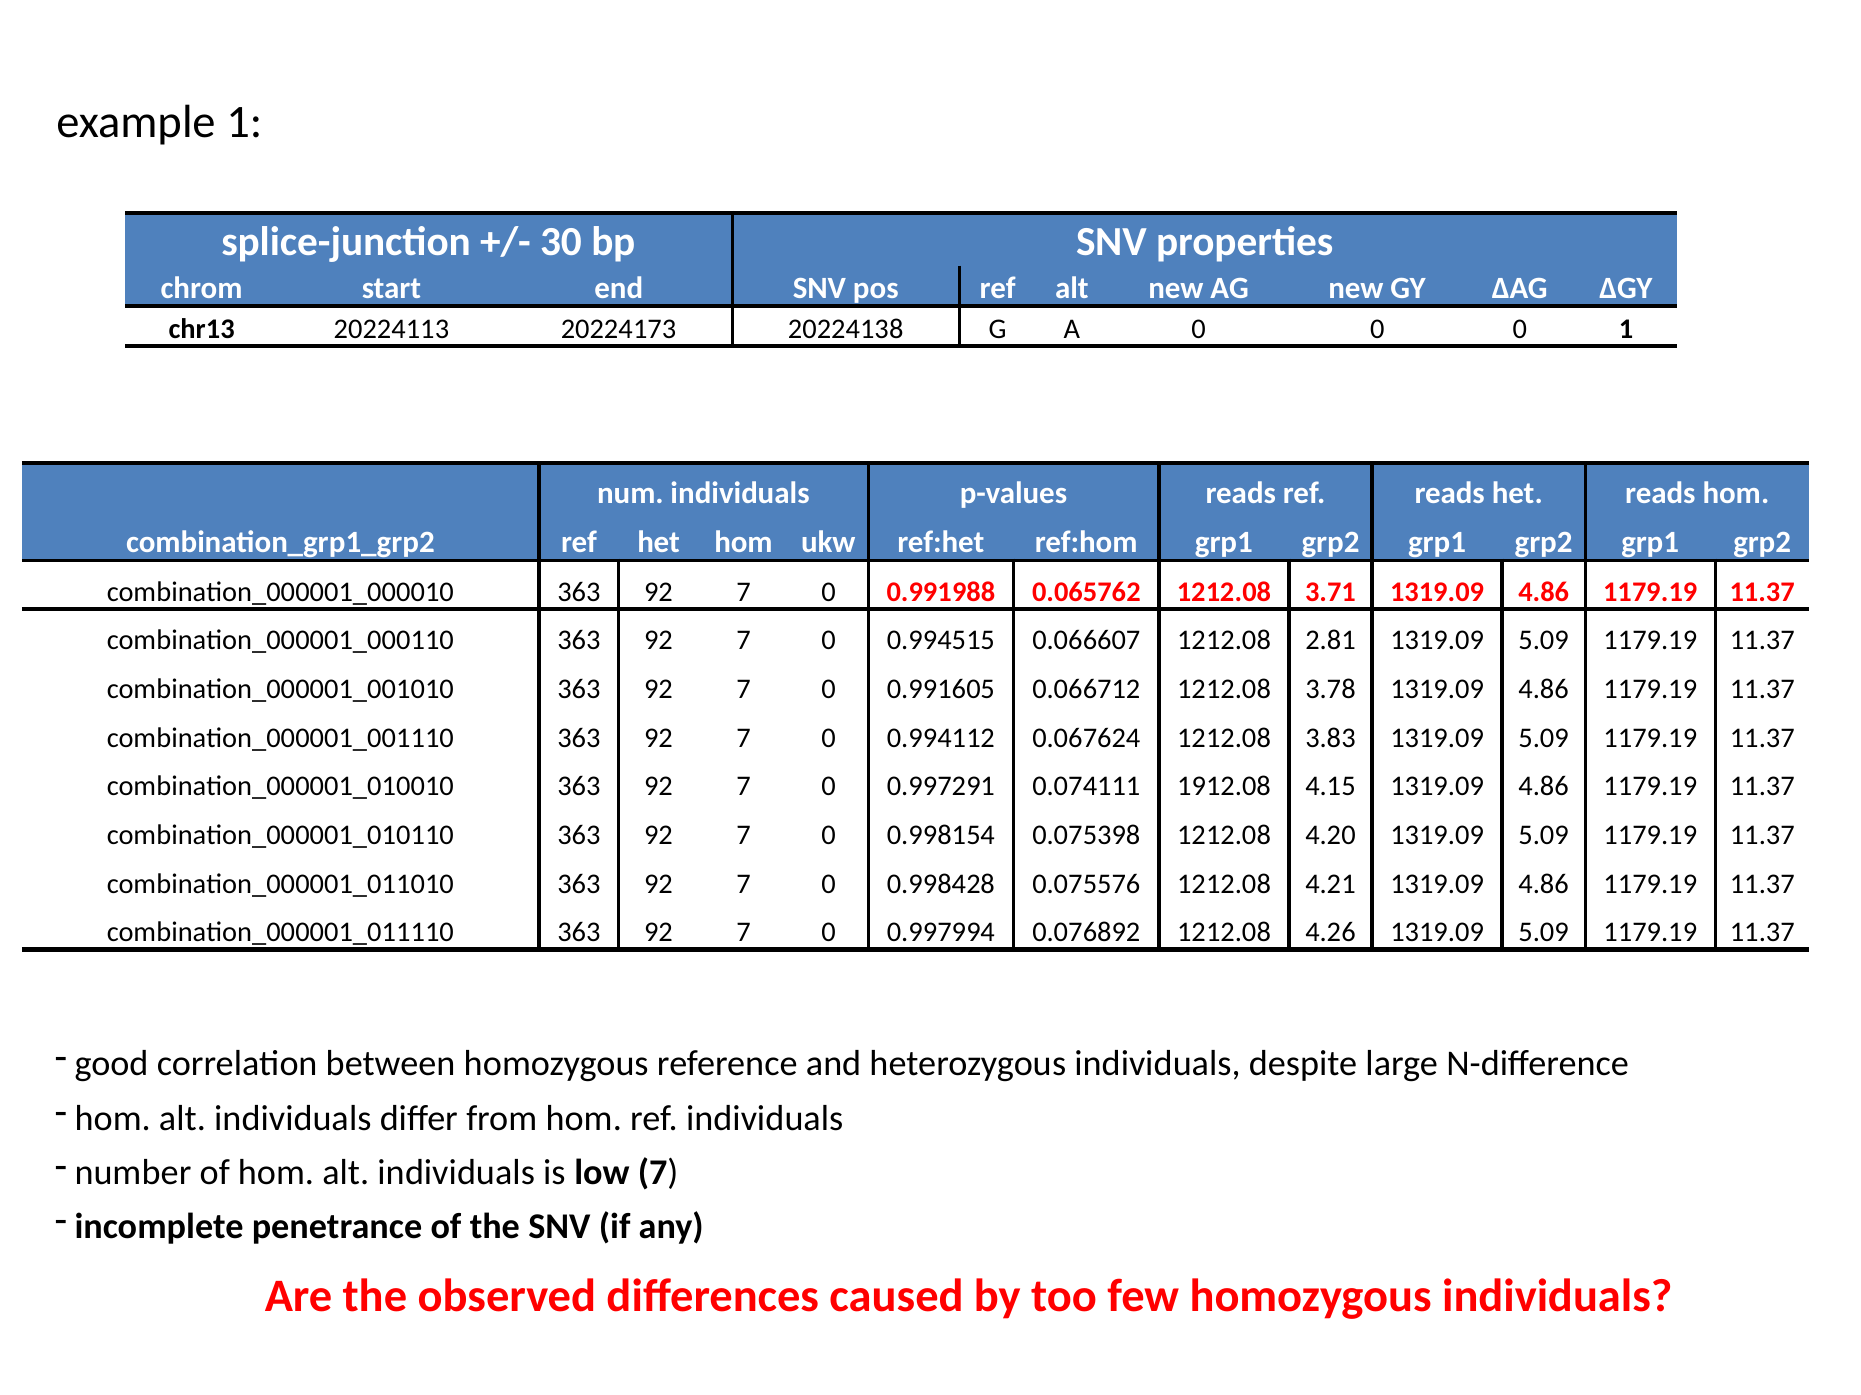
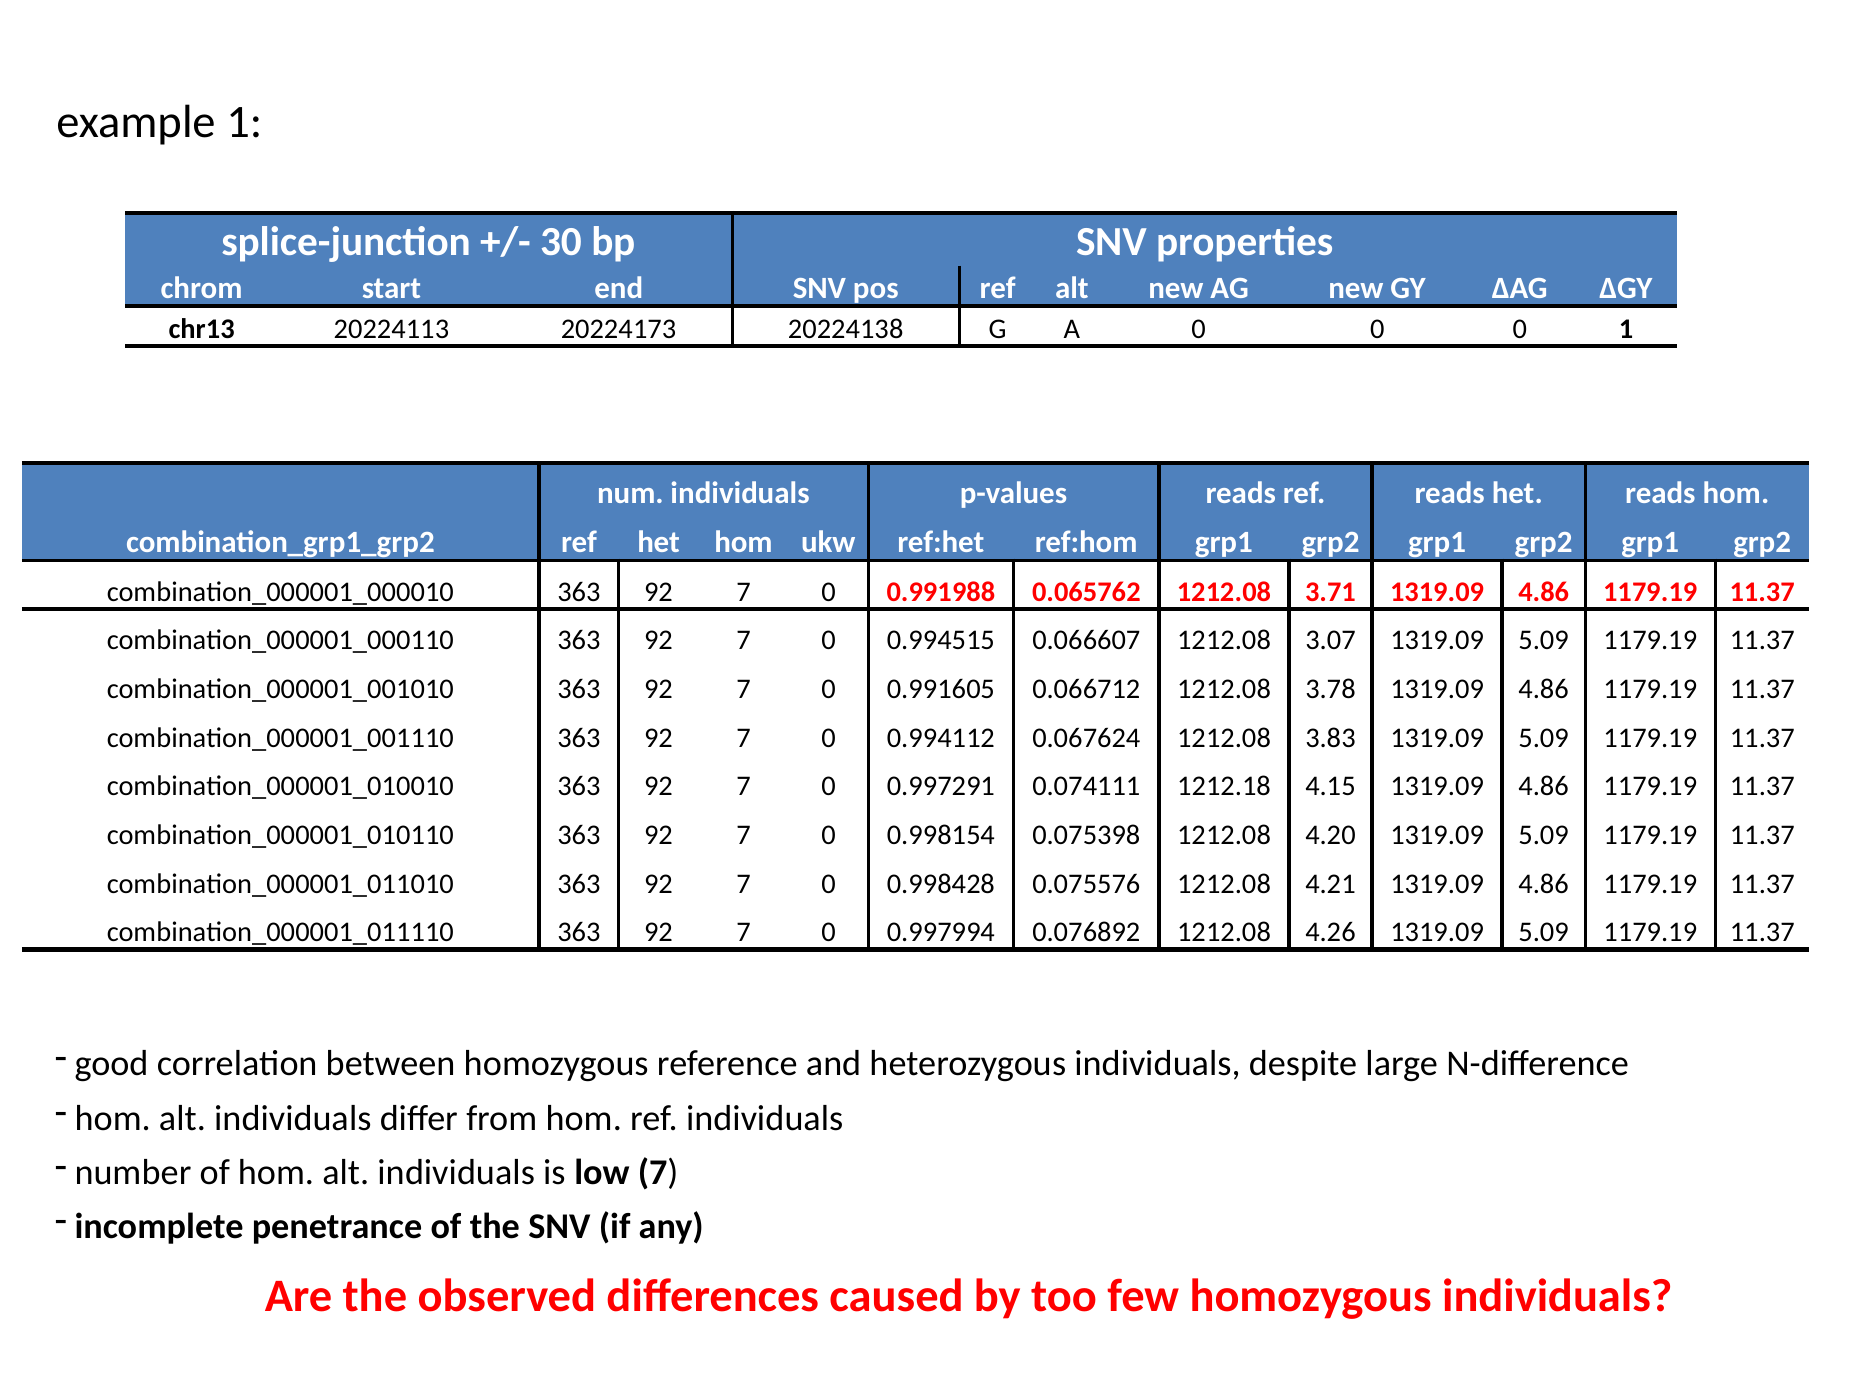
2.81: 2.81 -> 3.07 (1331, 641)
1912.08: 1912.08 -> 1212.18 (1224, 787)
